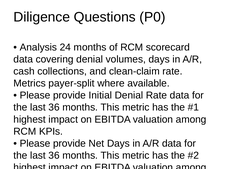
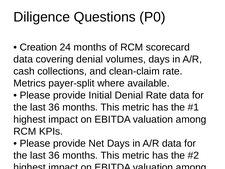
Analysis: Analysis -> Creation (38, 47)
